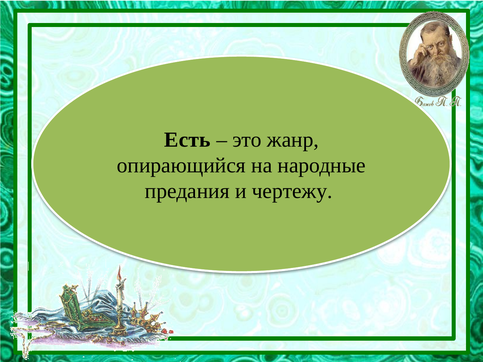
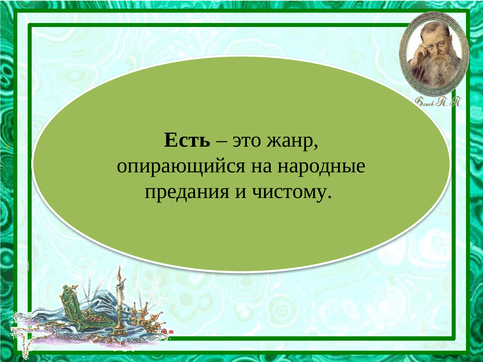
чертежу: чертежу -> чистому (292, 191)
